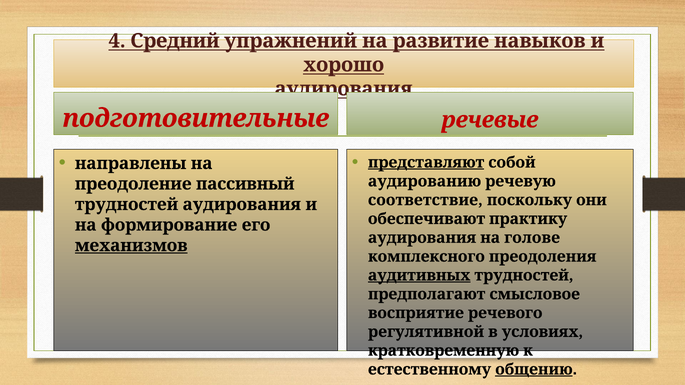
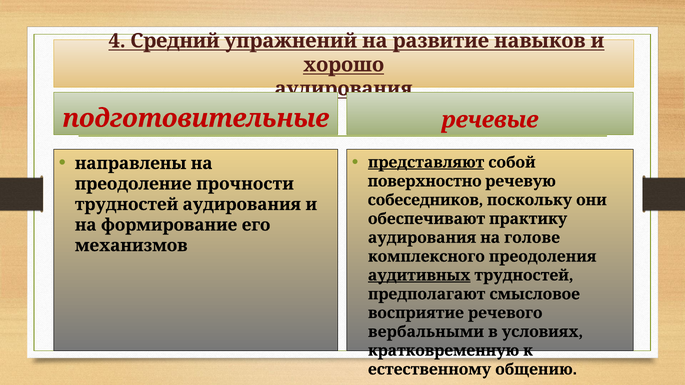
аудированию: аудированию -> поверхностно (425, 181)
пассивный: пассивный -> прочности (245, 184)
соответствие: соответствие -> собеседников (425, 200)
механизмов underline: present -> none (131, 246)
регулятивной: регулятивной -> вербальными (426, 332)
общению underline: present -> none (534, 370)
